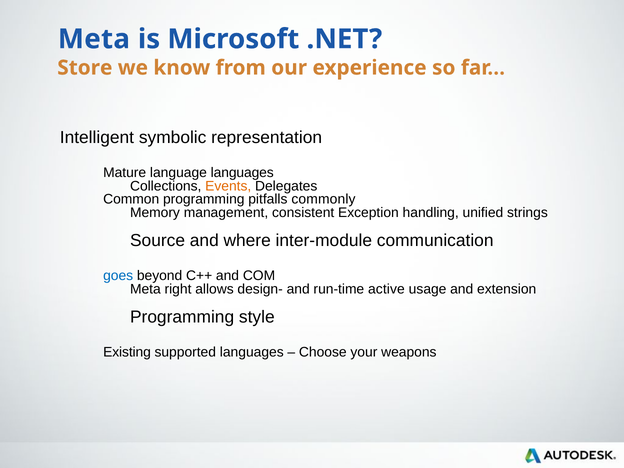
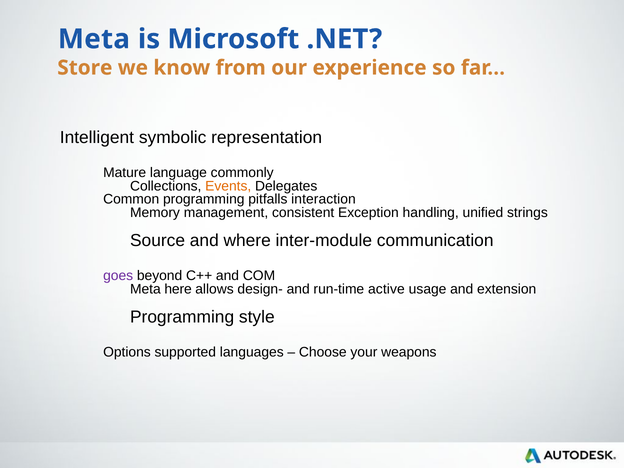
language languages: languages -> commonly (242, 173)
commonly: commonly -> interaction (324, 199)
goes colour: blue -> purple (118, 276)
right: right -> here (178, 289)
Existing: Existing -> Options (127, 352)
